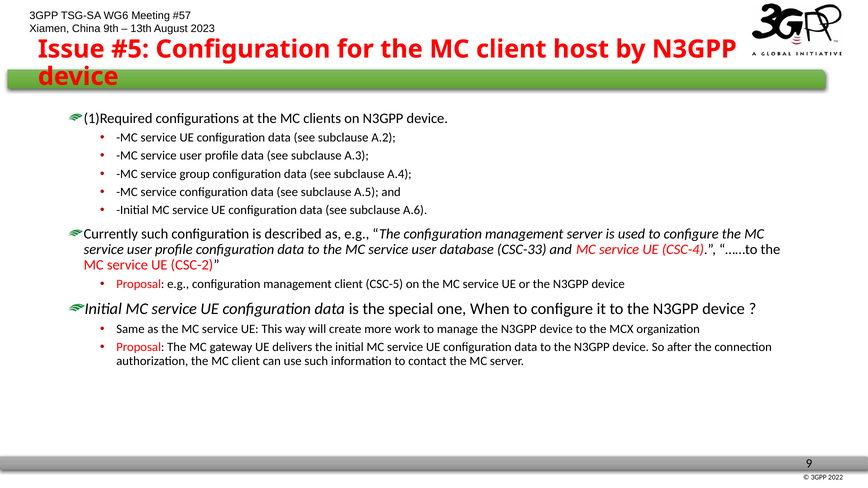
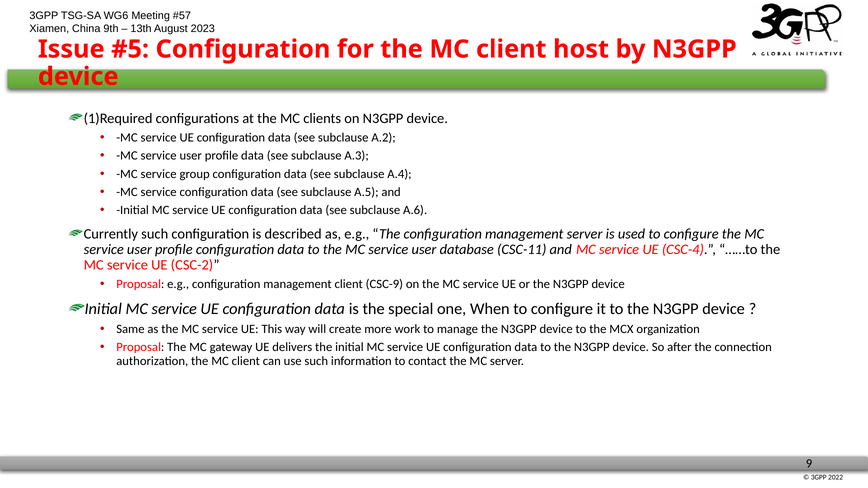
CSC-33: CSC-33 -> CSC-11 (522, 250)
CSC-5: CSC-5 -> CSC-9 (384, 284)
